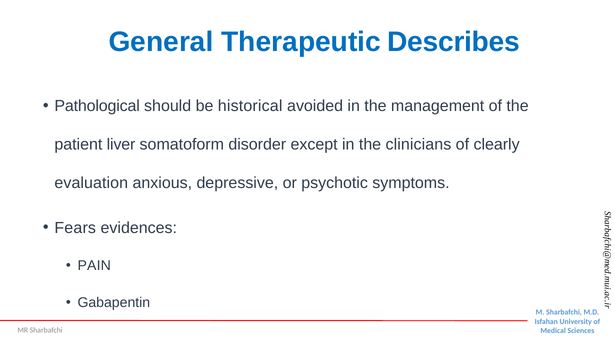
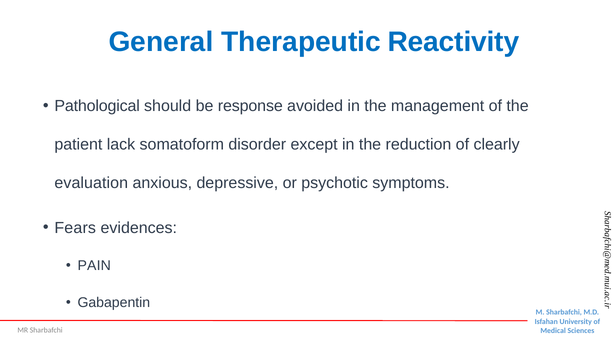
Describes: Describes -> Reactivity (454, 42)
historical: historical -> response (250, 106)
liver: liver -> lack (121, 144)
clinicians: clinicians -> reduction (418, 144)
